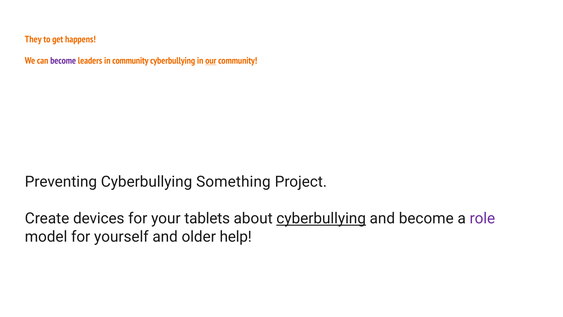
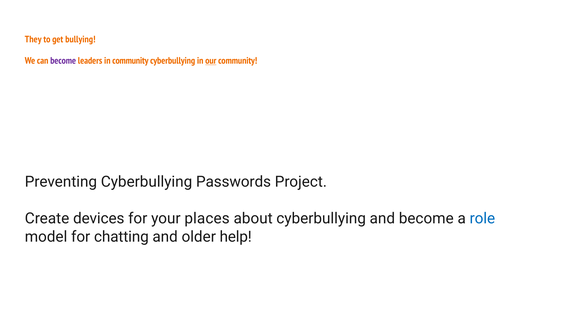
happens: happens -> bullying (80, 39)
Something: Something -> Passwords (234, 182)
tablets: tablets -> places (207, 218)
cyberbullying underline: present -> none (321, 218)
role colour: purple -> blue (482, 218)
yourself: yourself -> chatting (121, 237)
